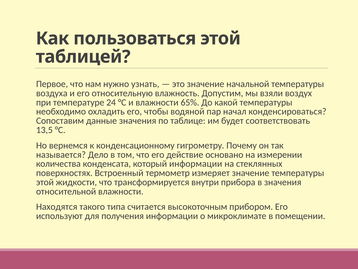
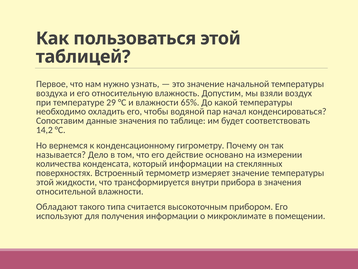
24: 24 -> 29 (111, 102)
13,5: 13,5 -> 14,2 (44, 130)
Находятся: Находятся -> Обладают (57, 206)
